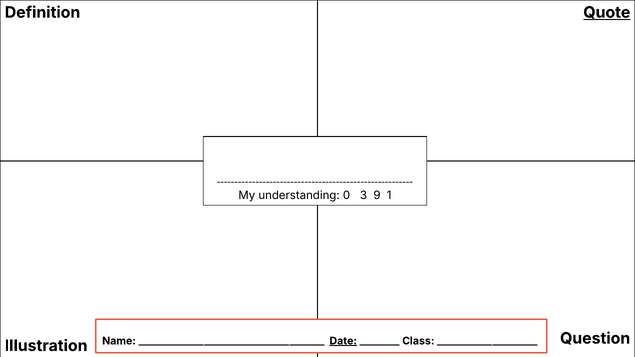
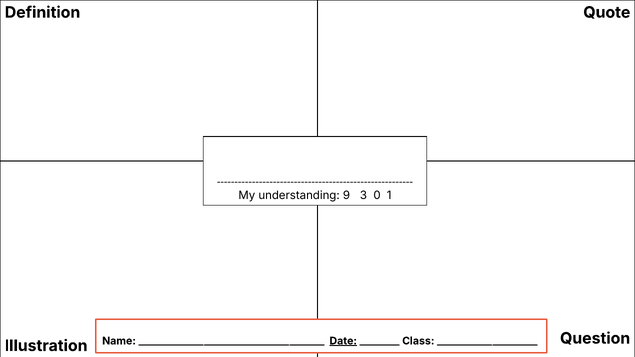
Quote underline: present -> none (607, 12)
0: 0 -> 9 (347, 196)
9: 9 -> 0 (377, 196)
